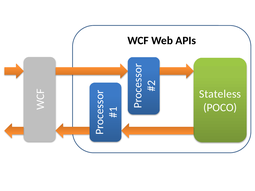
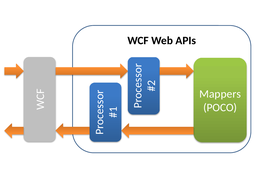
Stateless: Stateless -> Mappers (220, 94)
